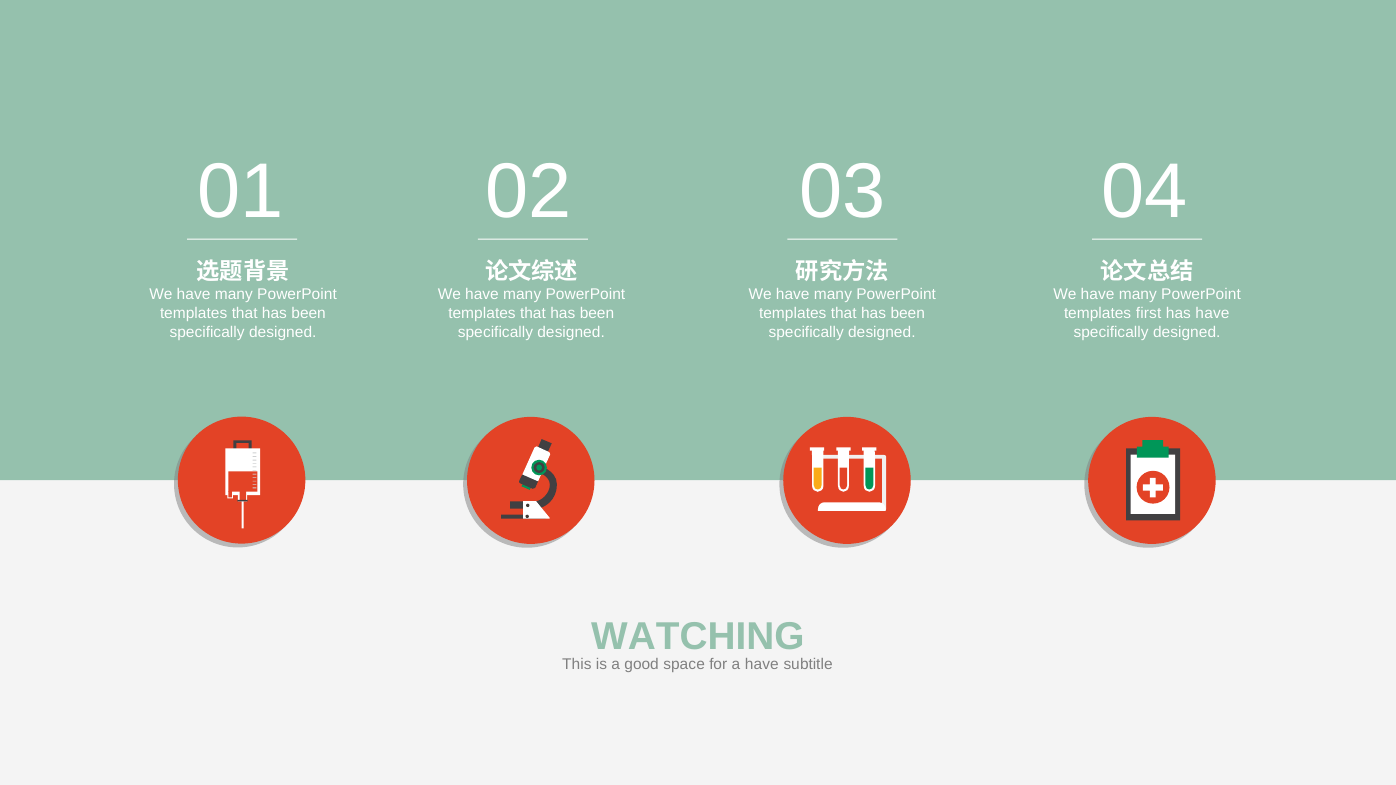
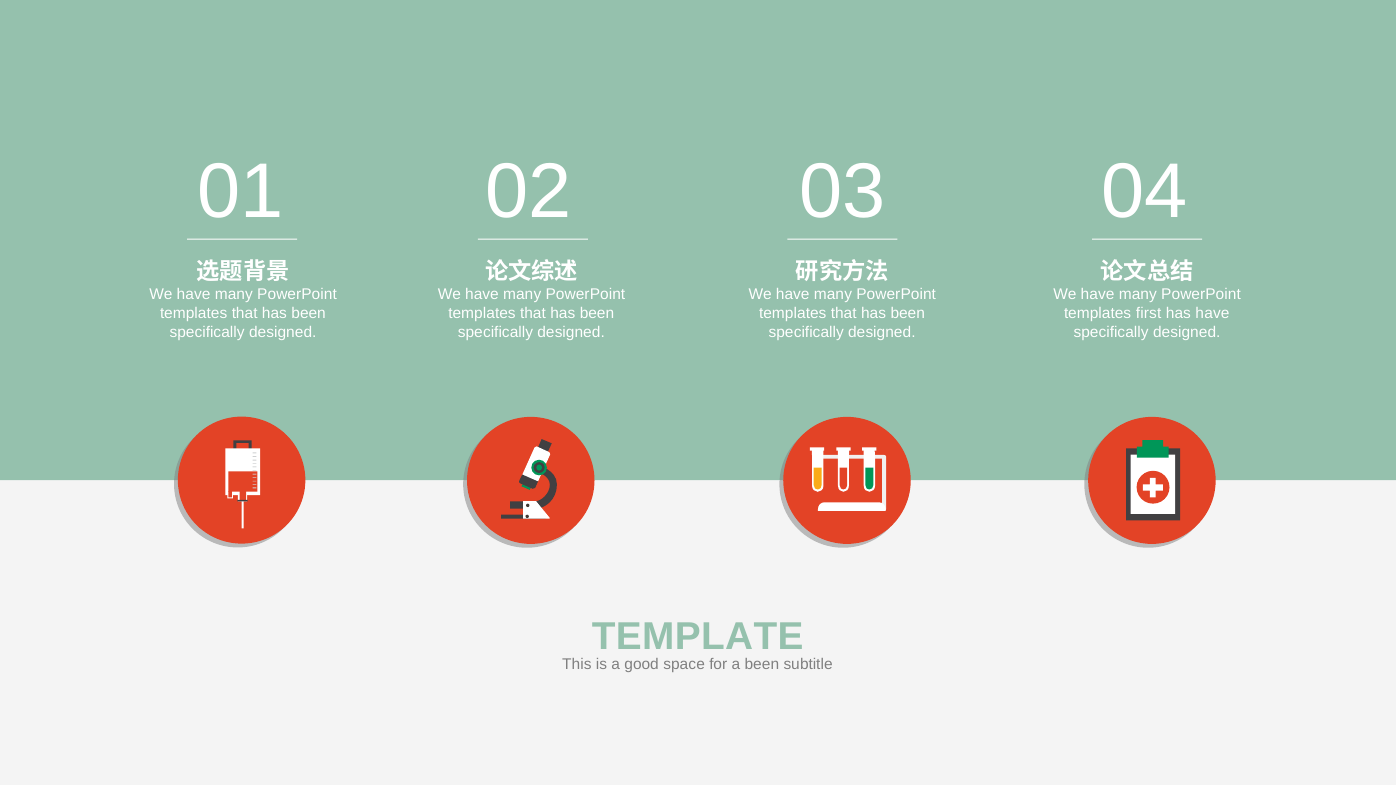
WATCHING: WATCHING -> TEMPLATE (698, 637)
a have: have -> been (762, 665)
